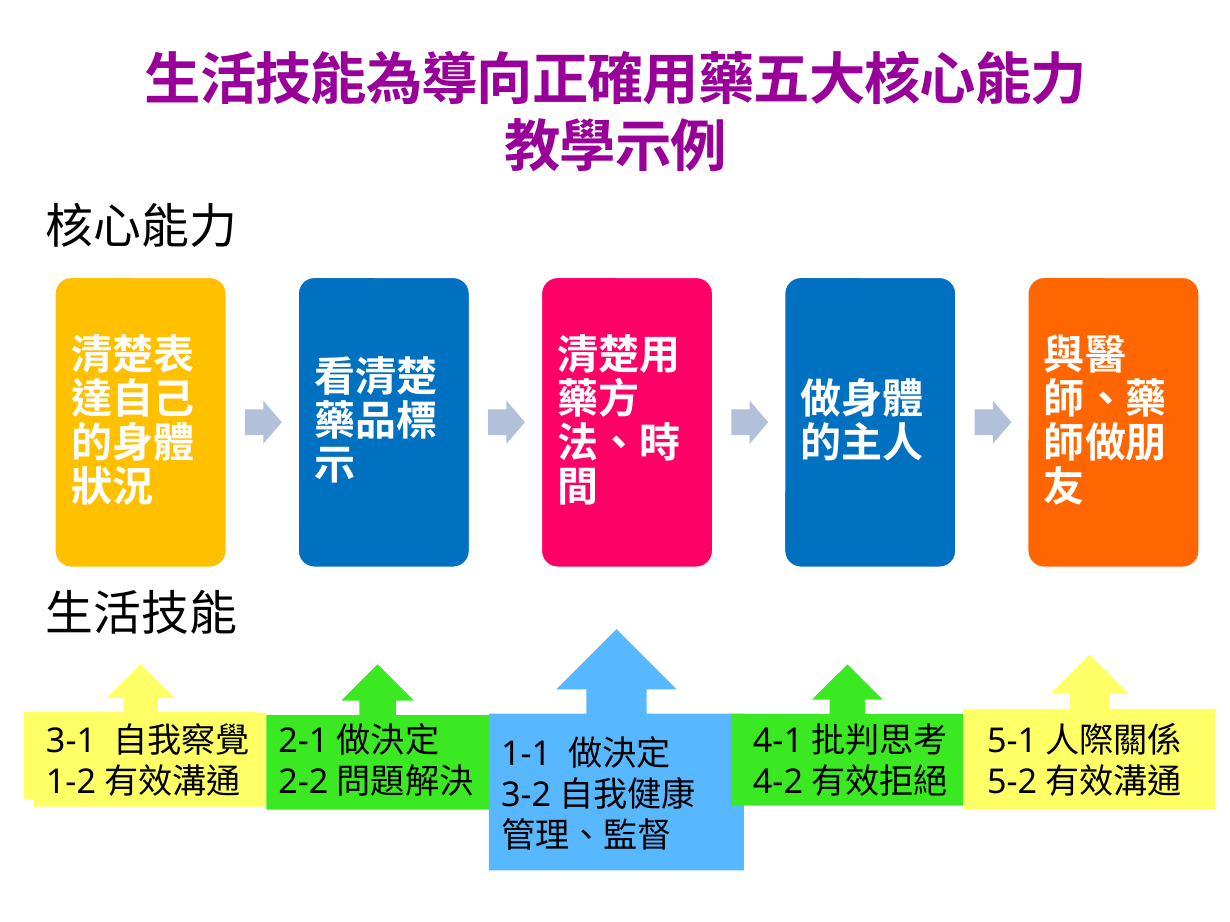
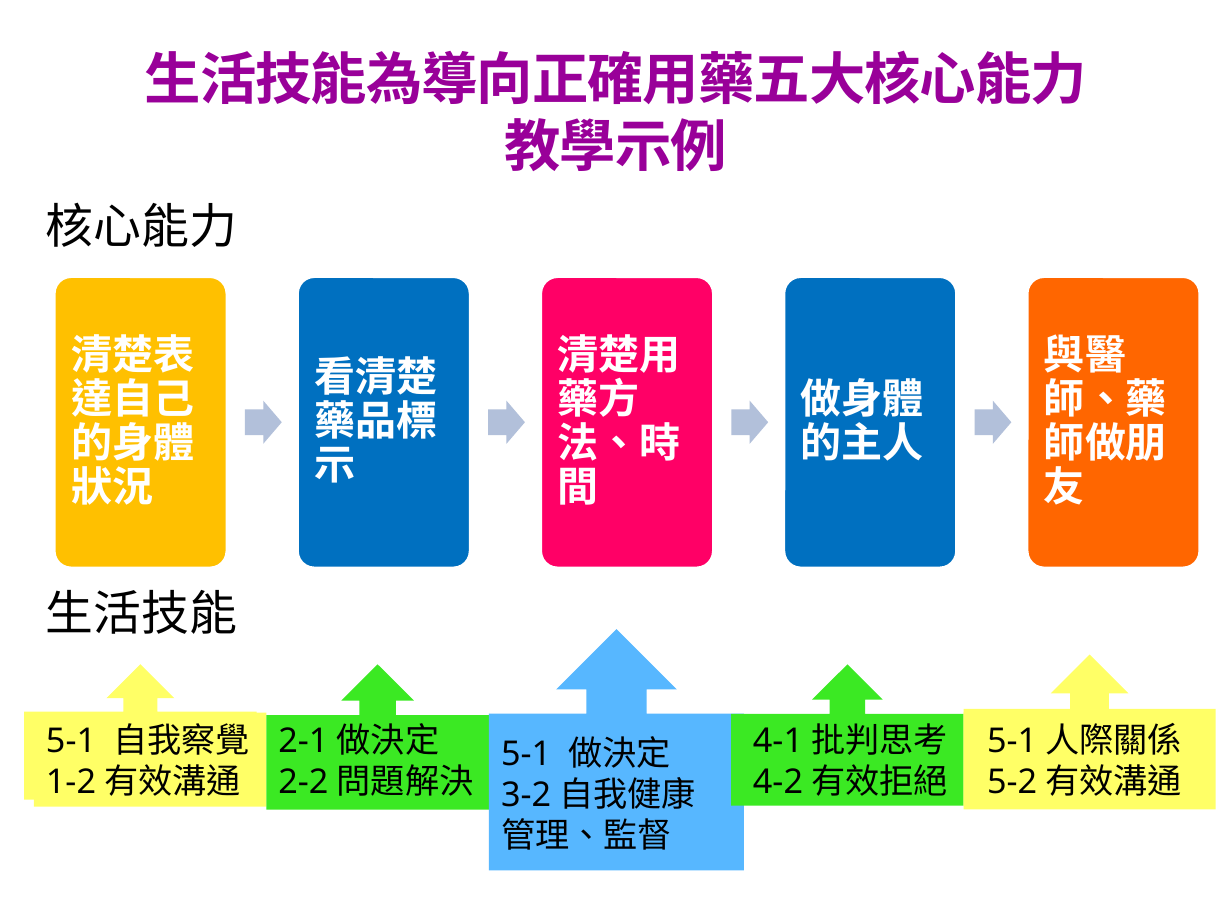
3-1: 3-1 -> 5-1 (71, 742)
1-1: 1-1 -> 5-1 (526, 755)
